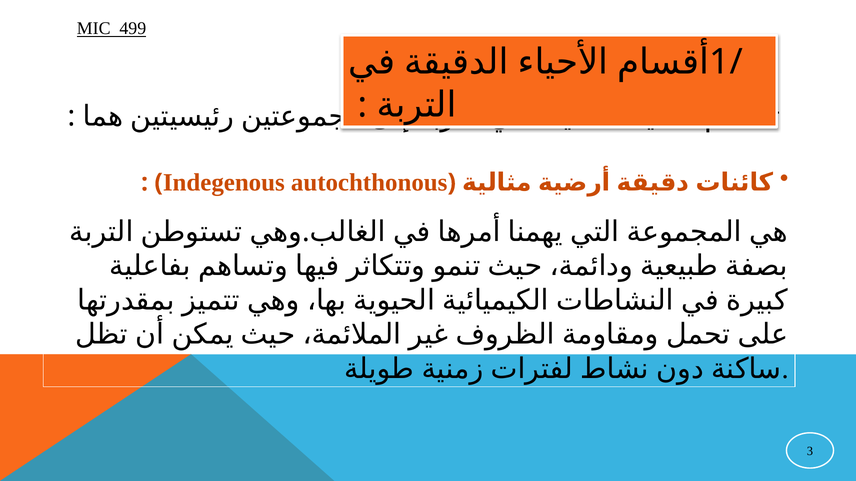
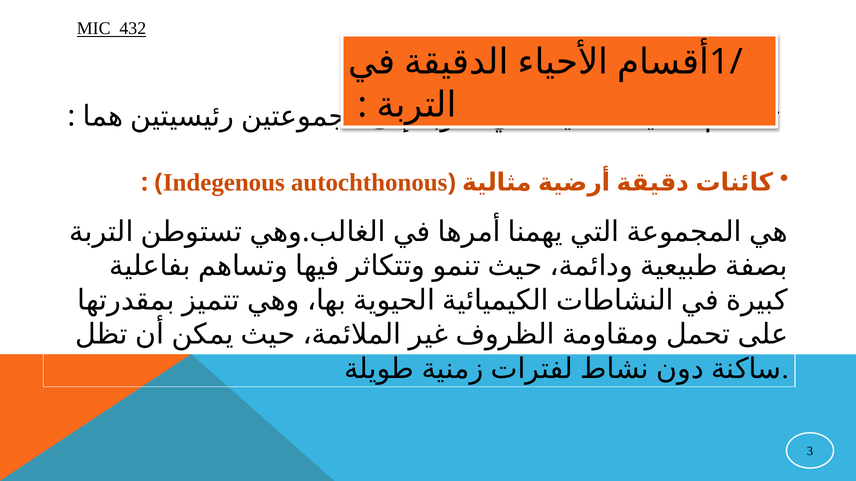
499: 499 -> 432 (133, 29)
